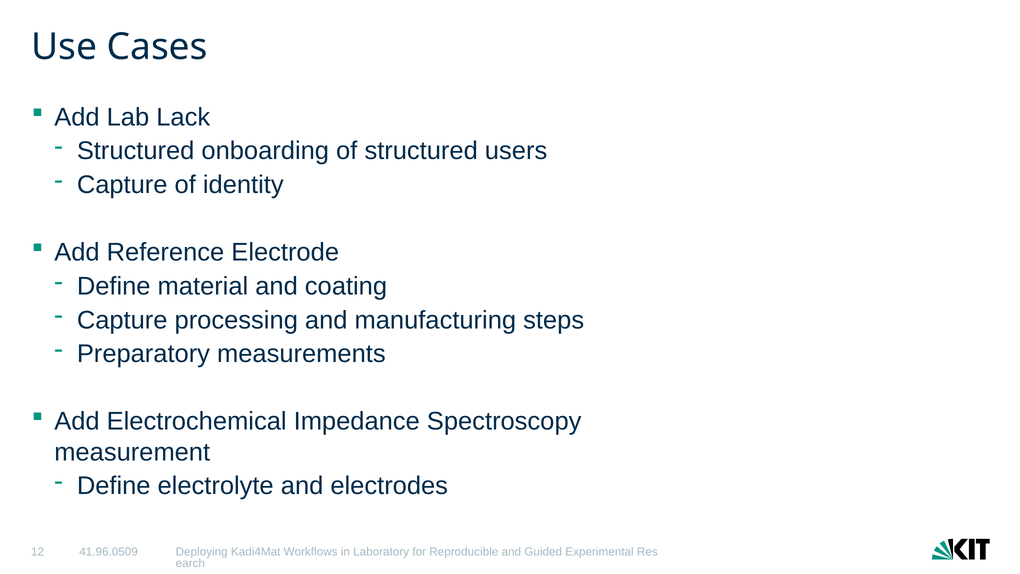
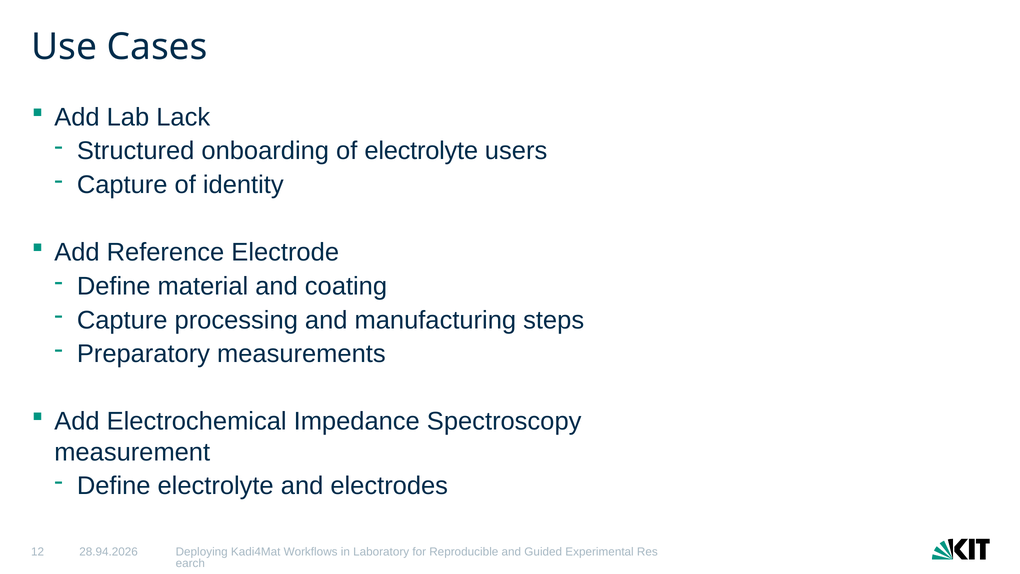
of structured: structured -> electrolyte (421, 151)
41.96.0509: 41.96.0509 -> 28.94.2026 (109, 552)
